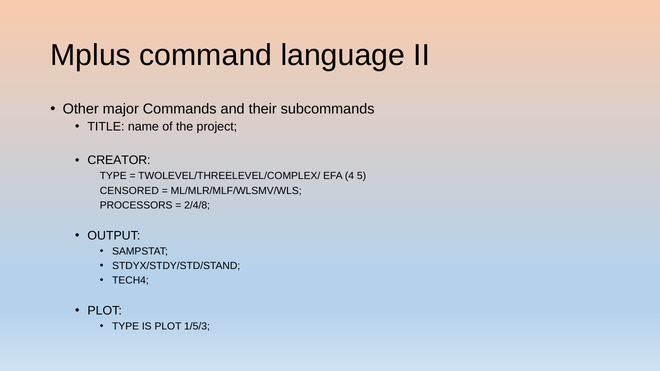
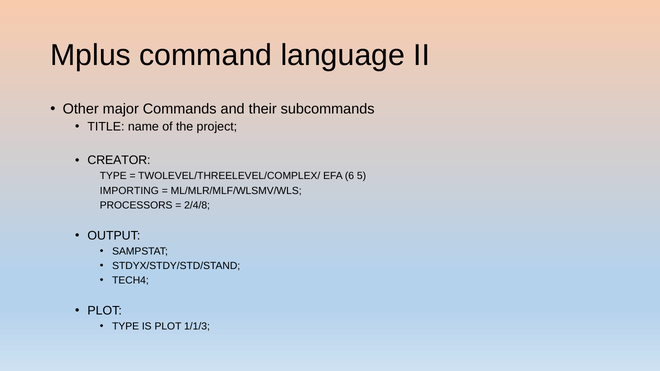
4: 4 -> 6 (350, 176)
CENSORED: CENSORED -> IMPORTING (129, 191)
1/5/3: 1/5/3 -> 1/1/3 (197, 326)
